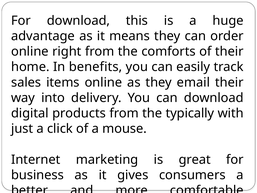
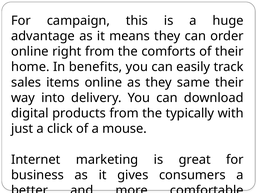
For download: download -> campaign (78, 21)
email: email -> same (193, 82)
